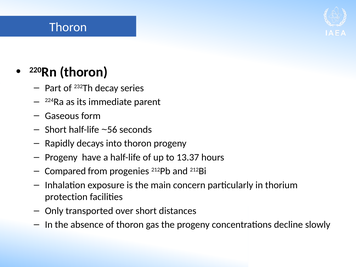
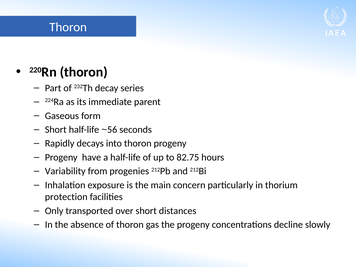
13.37: 13.37 -> 82.75 (188, 157)
Compared: Compared -> Variability (65, 171)
